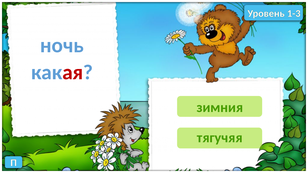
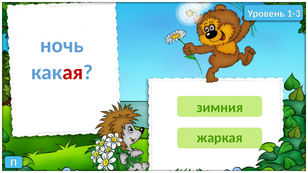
тягучяя: тягучяя -> жаркая (220, 138)
